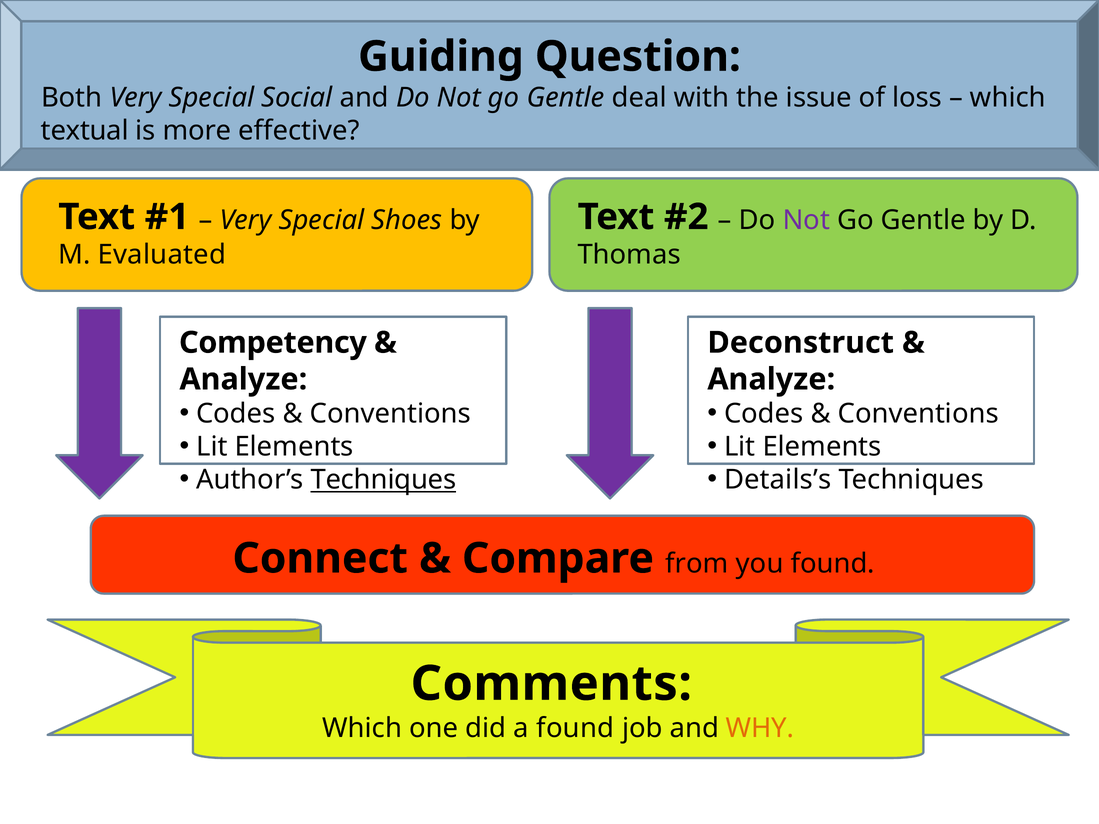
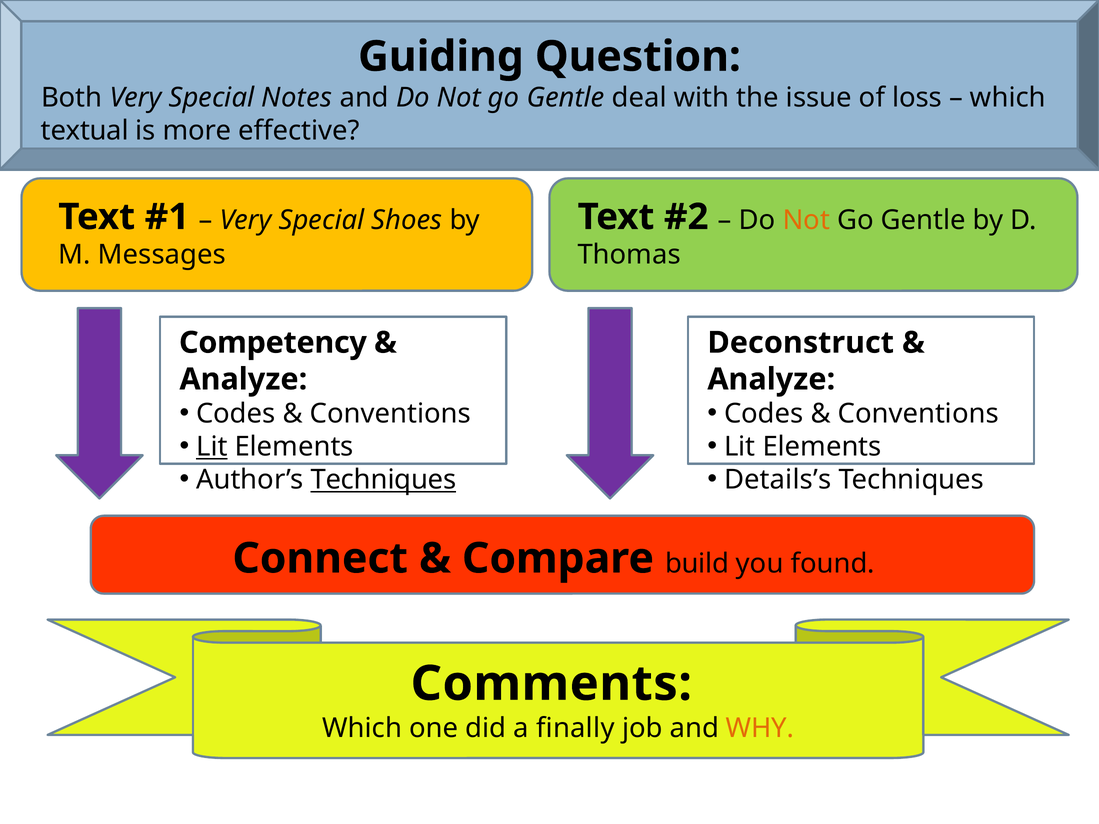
Social: Social -> Notes (297, 98)
Not colour: purple -> orange (806, 220)
Evaluated: Evaluated -> Messages (162, 255)
Lit underline: none -> present (212, 447)
from: from -> build (697, 564)
a found: found -> finally (575, 728)
